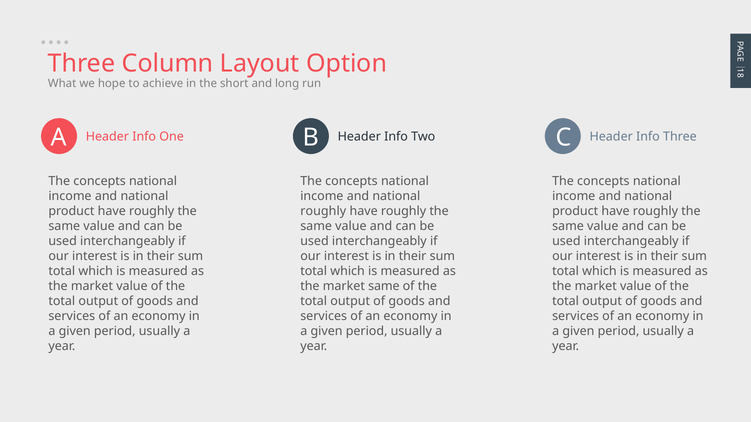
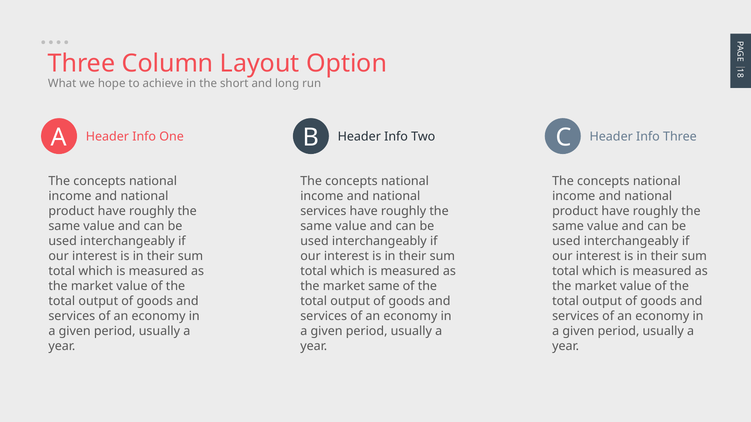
roughly: roughly -> services (323, 211)
